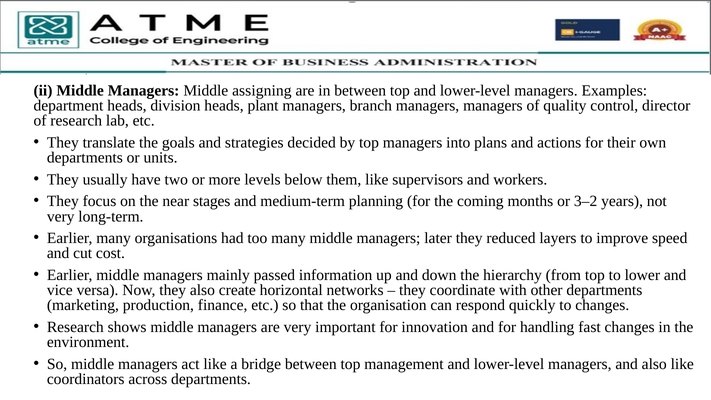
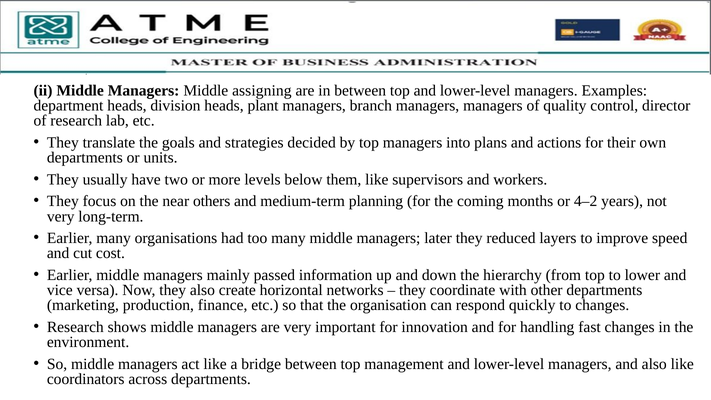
stages: stages -> others (212, 201)
3–2: 3–2 -> 4–2 (586, 201)
